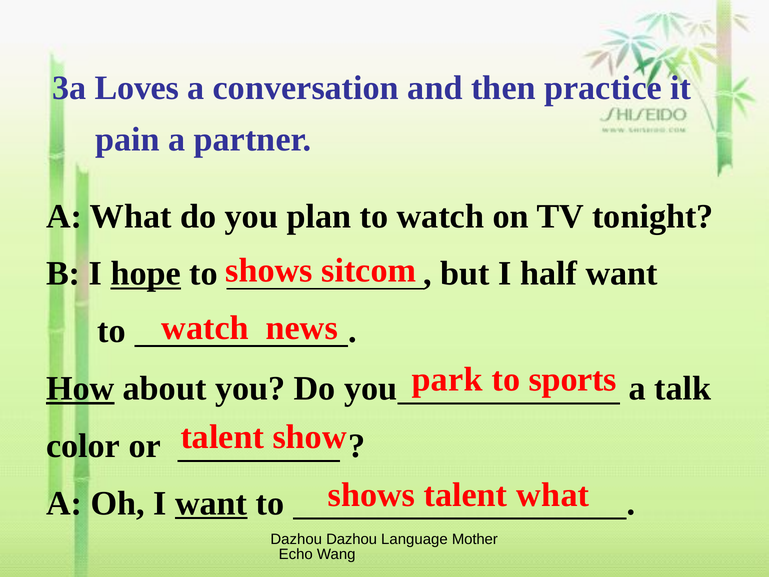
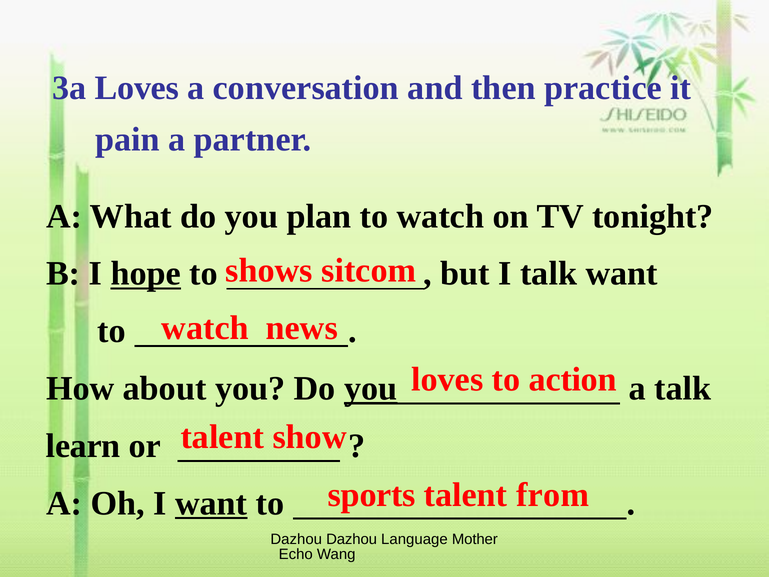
I half: half -> talk (549, 274)
park: park -> loves (447, 379)
sports: sports -> action (573, 379)
How underline: present -> none (80, 388)
you underline: none -> present (371, 388)
color: color -> learn (83, 446)
shows: shows -> sports (372, 495)
talent what: what -> from (553, 495)
